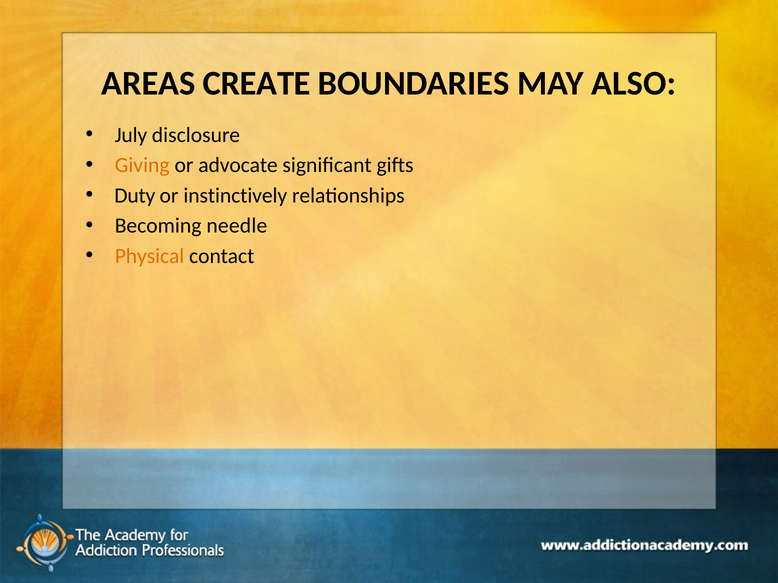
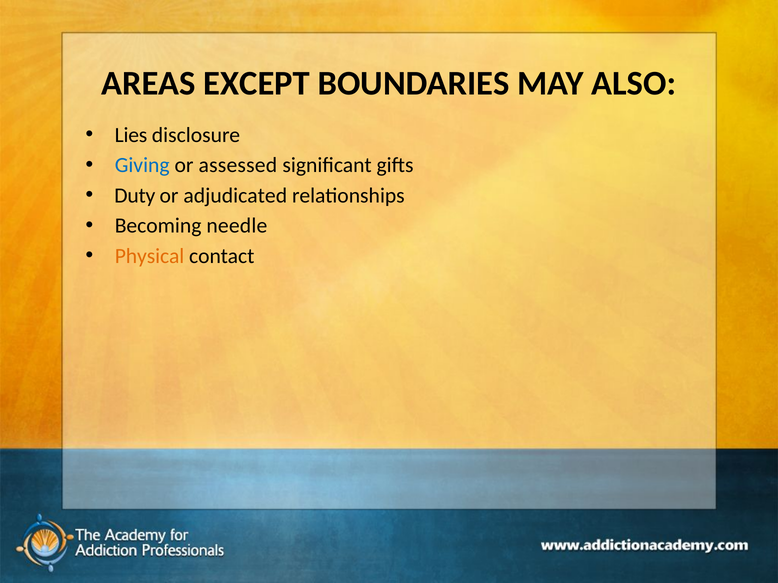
CREATE: CREATE -> EXCEPT (257, 83)
July: July -> Lies (131, 135)
Giving colour: orange -> blue (142, 165)
advocate: advocate -> assessed (238, 165)
instinctively: instinctively -> adjudicated (235, 196)
